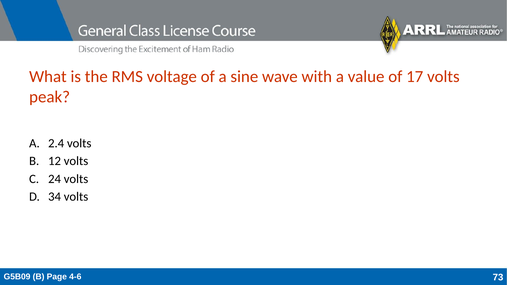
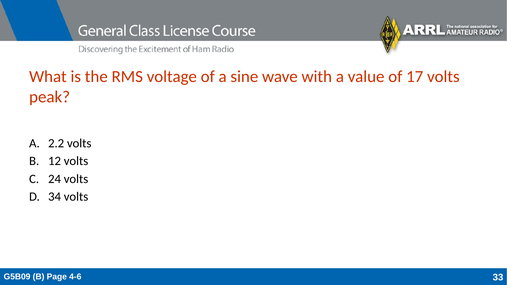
2.4: 2.4 -> 2.2 (56, 143)
73: 73 -> 33 (498, 278)
